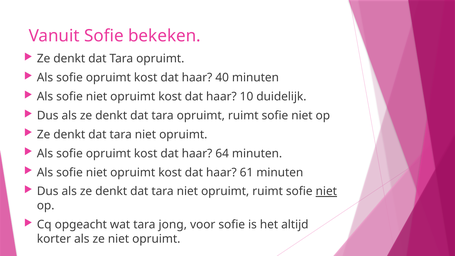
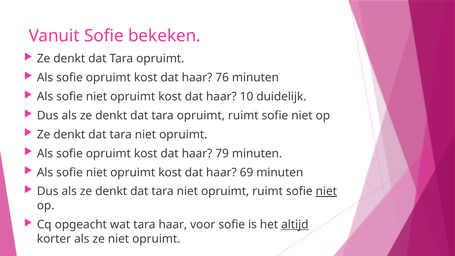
40: 40 -> 76 (222, 78)
64: 64 -> 79 (222, 153)
61: 61 -> 69 (247, 172)
tara jong: jong -> haar (173, 225)
altijd underline: none -> present (295, 225)
